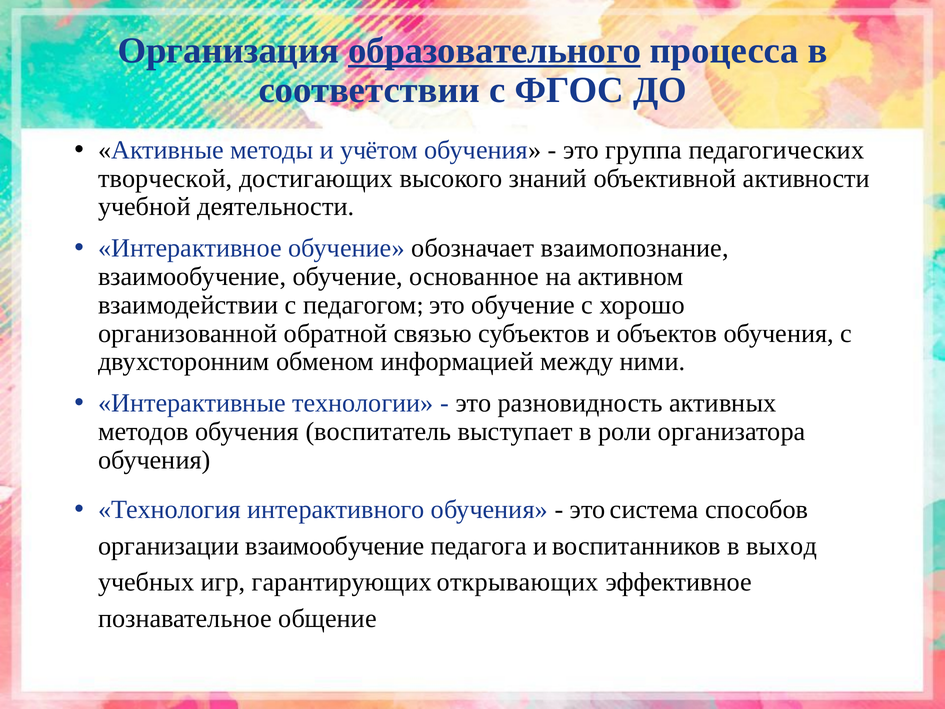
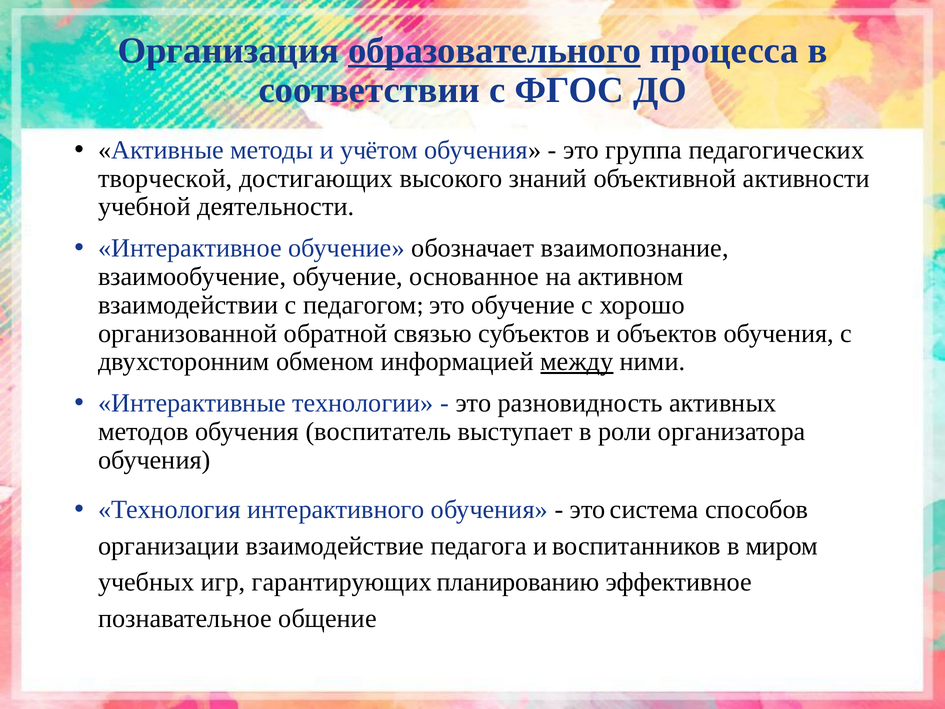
между underline: none -> present (577, 362)
организации взаимообучение: взаимообучение -> взаимодействие (335, 546)
выход: выход -> миром (782, 546)
открывающих: открывающих -> планированию (518, 582)
